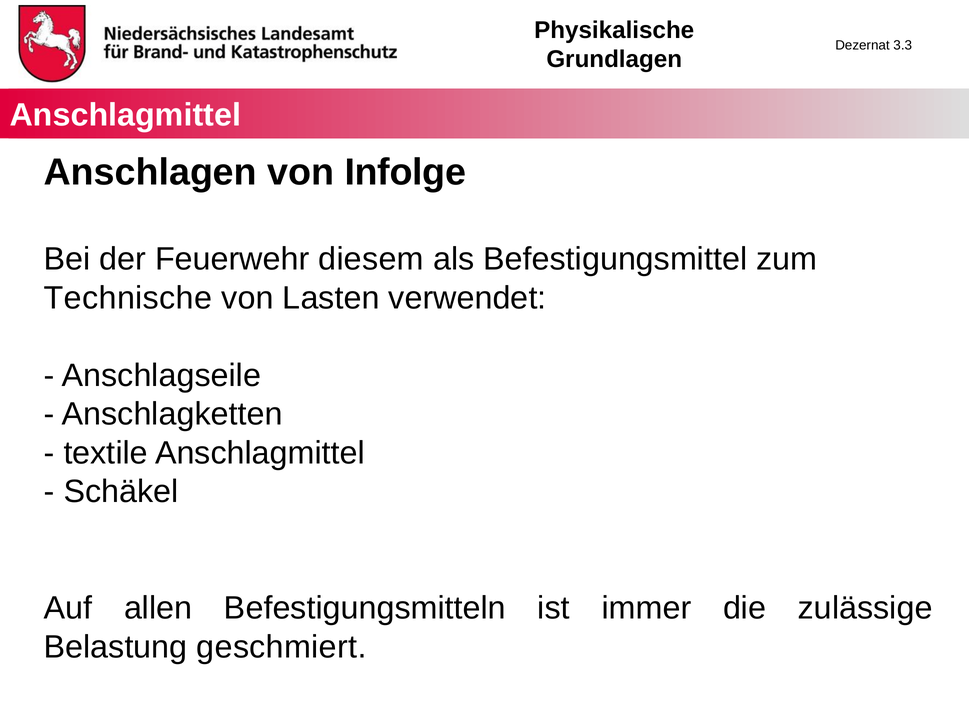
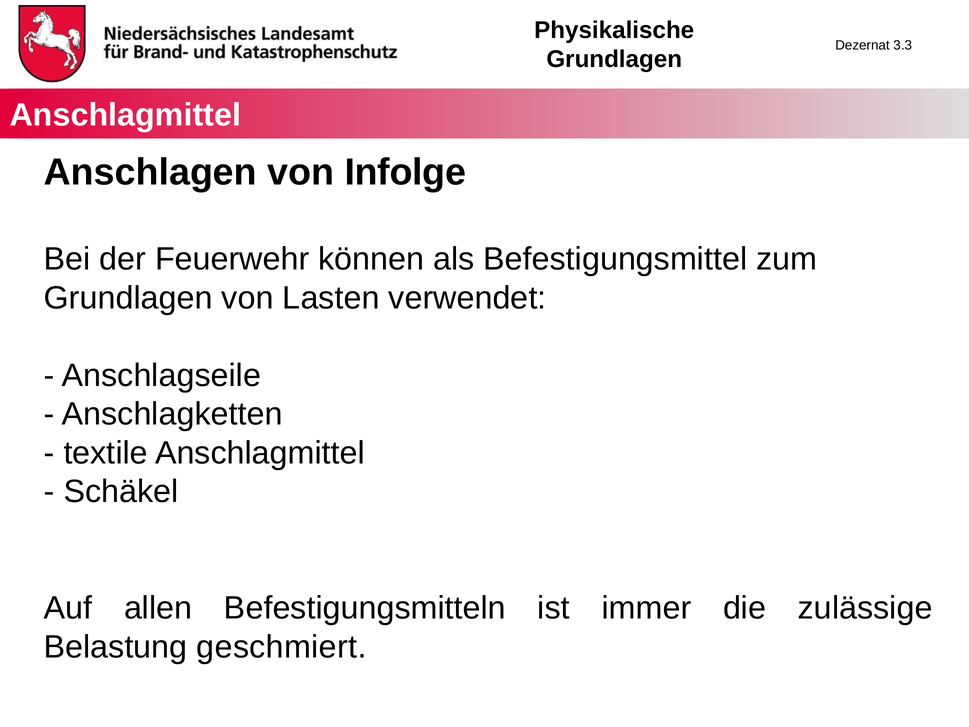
diesem: diesem -> können (371, 259)
Technische: Technische -> Grundlagen (128, 298)
